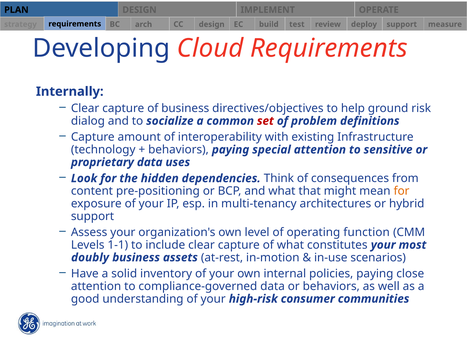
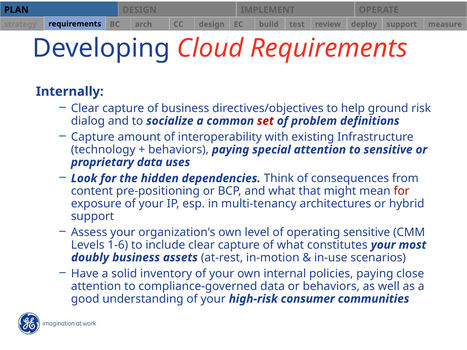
for colour: orange -> red (402, 191)
operating function: function -> sensitive (367, 232)
1-1: 1-1 -> 1-6 (118, 245)
